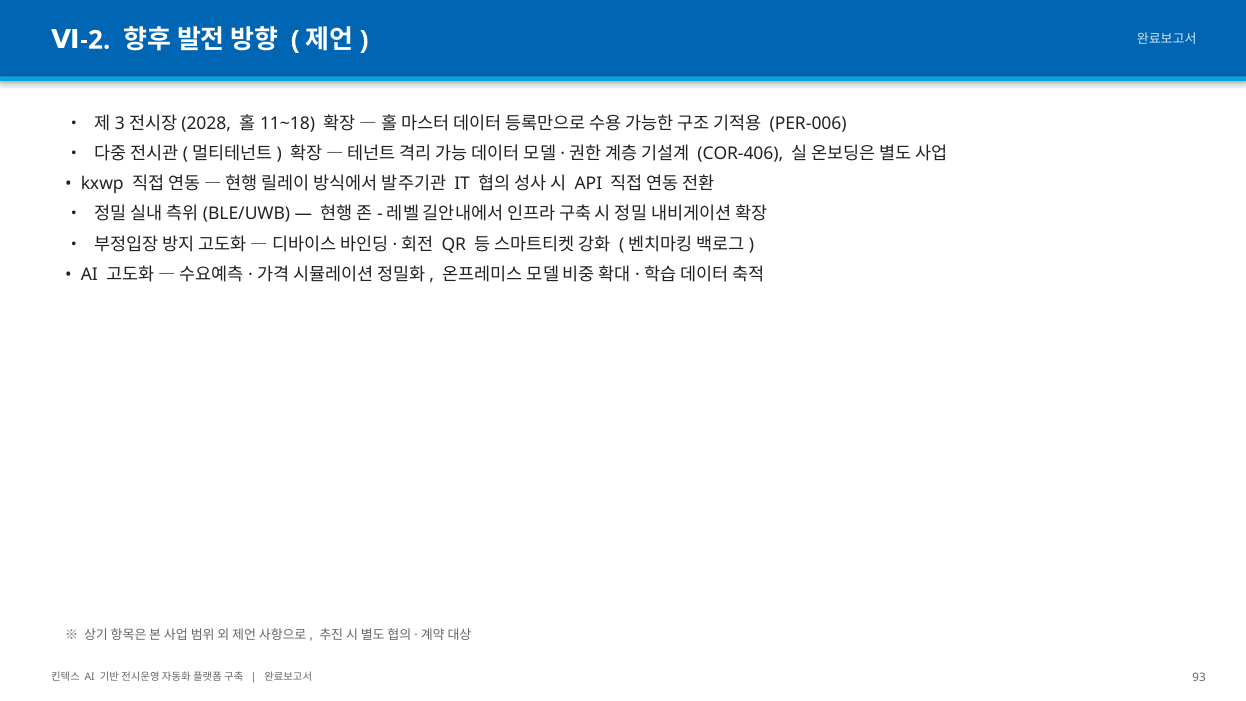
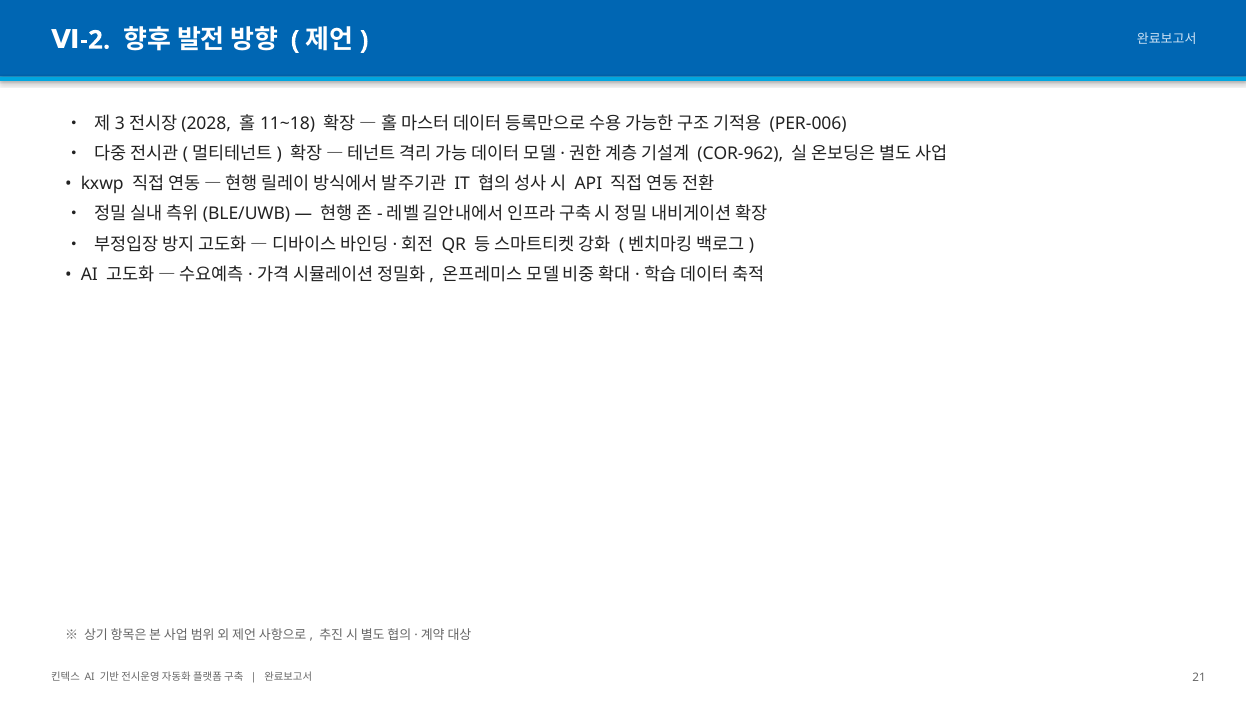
COR-406: COR-406 -> COR-962 (740, 154)
93: 93 -> 21 (1199, 678)
